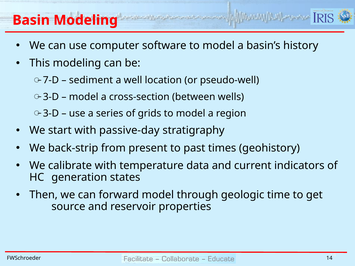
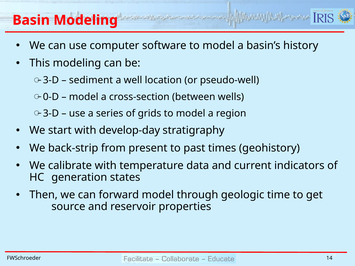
7-D: 7-D -> 3-D (51, 80)
3-D: 3-D -> 0-D (51, 97)
passive-day: passive-day -> develop-day (129, 130)
